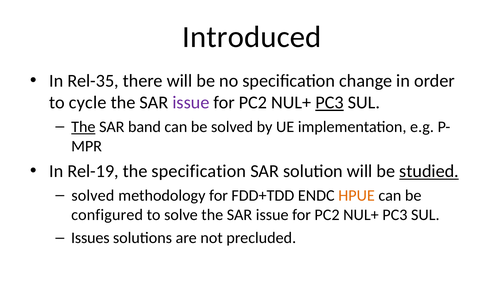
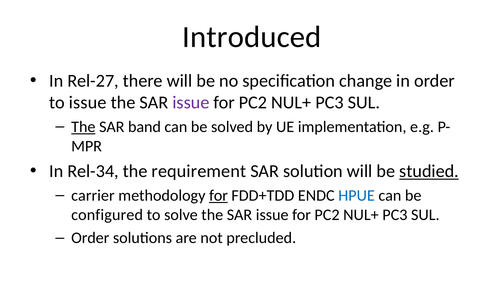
Rel-35: Rel-35 -> Rel-27 (93, 81)
to cycle: cycle -> issue (88, 103)
PC3 underline: present -> none (330, 103)
Rel-19: Rel-19 -> Rel-34 (93, 172)
the specification: specification -> requirement (199, 172)
solved: solved -> carrier (93, 196)
for underline: none -> present (218, 196)
HPUE colour: orange -> blue (357, 196)
Issues: Issues -> Order (90, 238)
